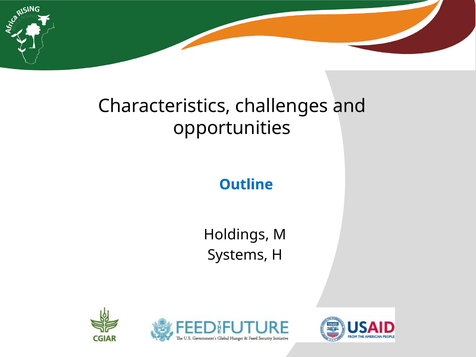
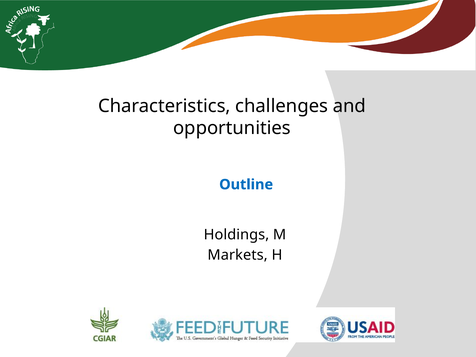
Systems: Systems -> Markets (238, 255)
